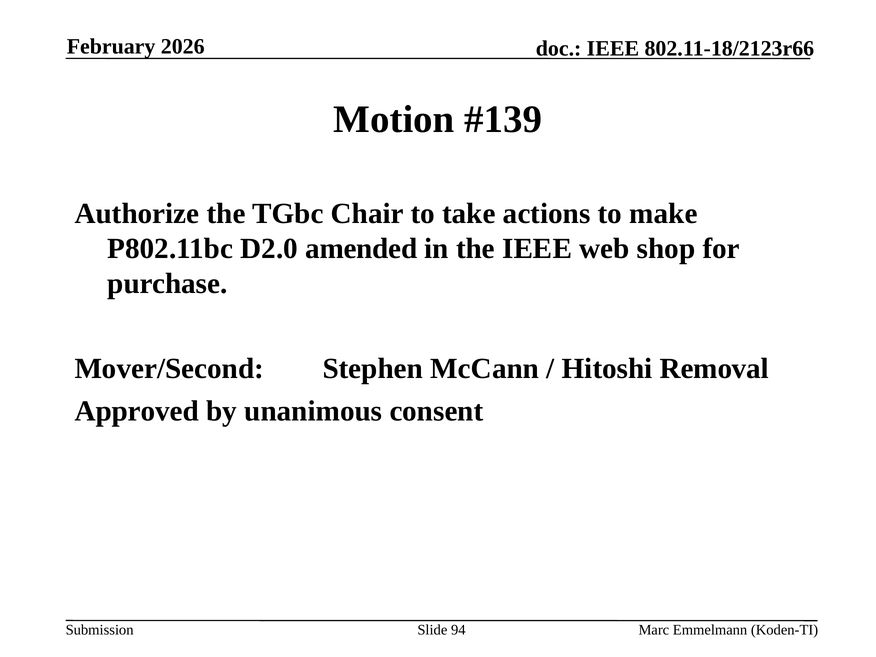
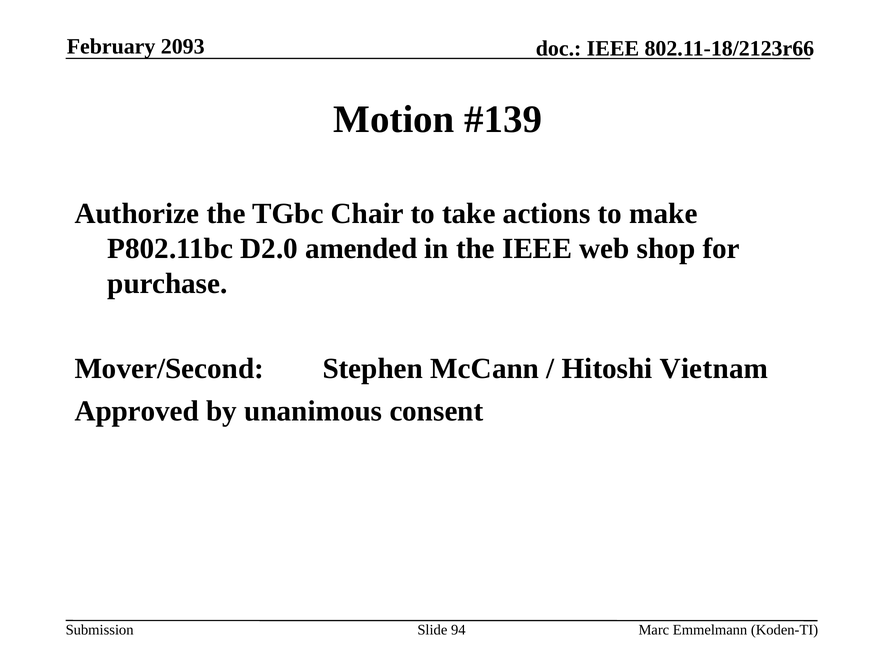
2026: 2026 -> 2093 (183, 46)
Removal: Removal -> Vietnam (714, 369)
